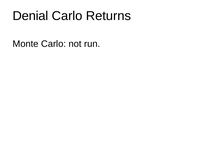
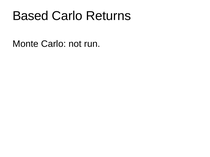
Denial: Denial -> Based (30, 16)
